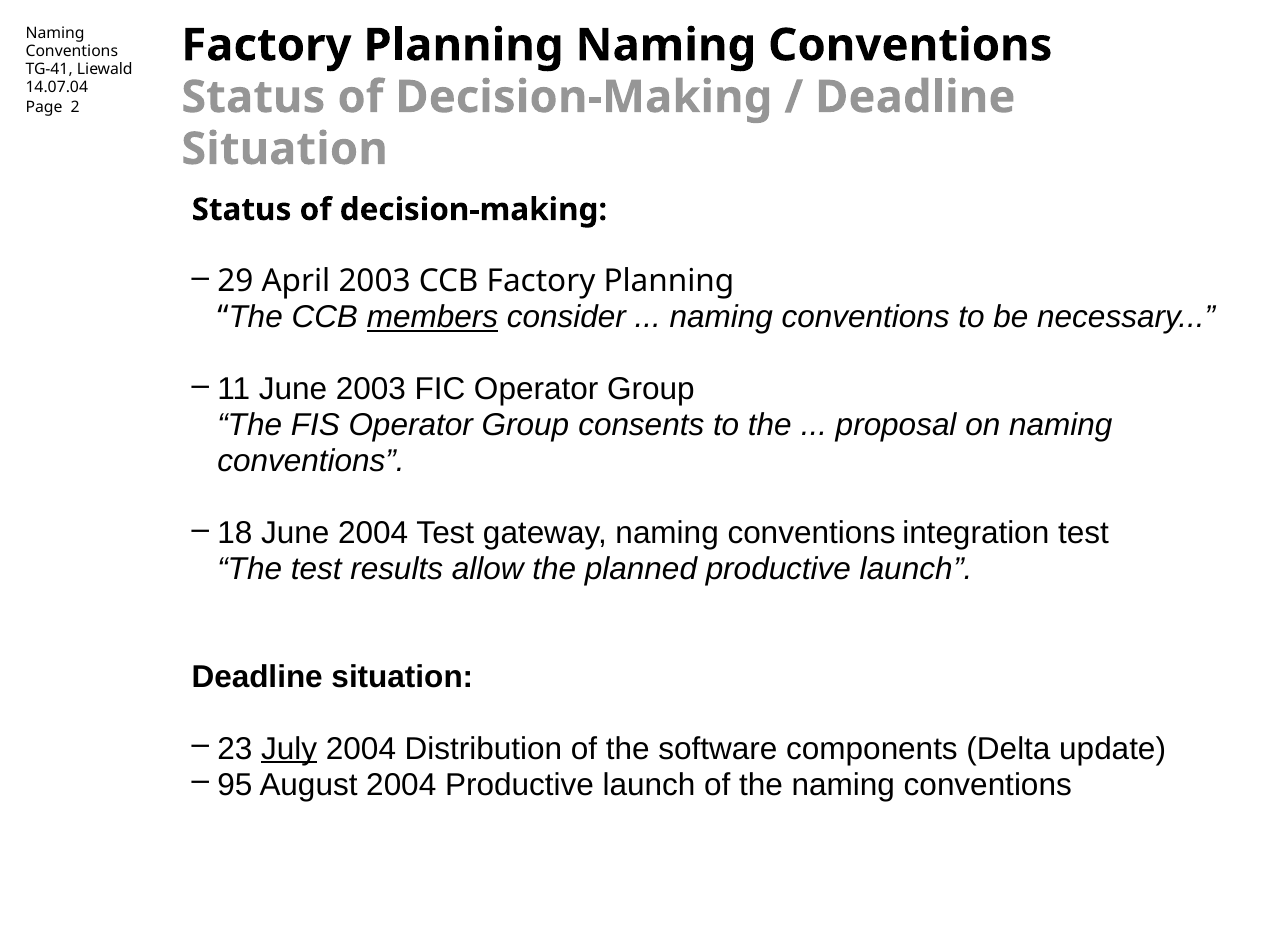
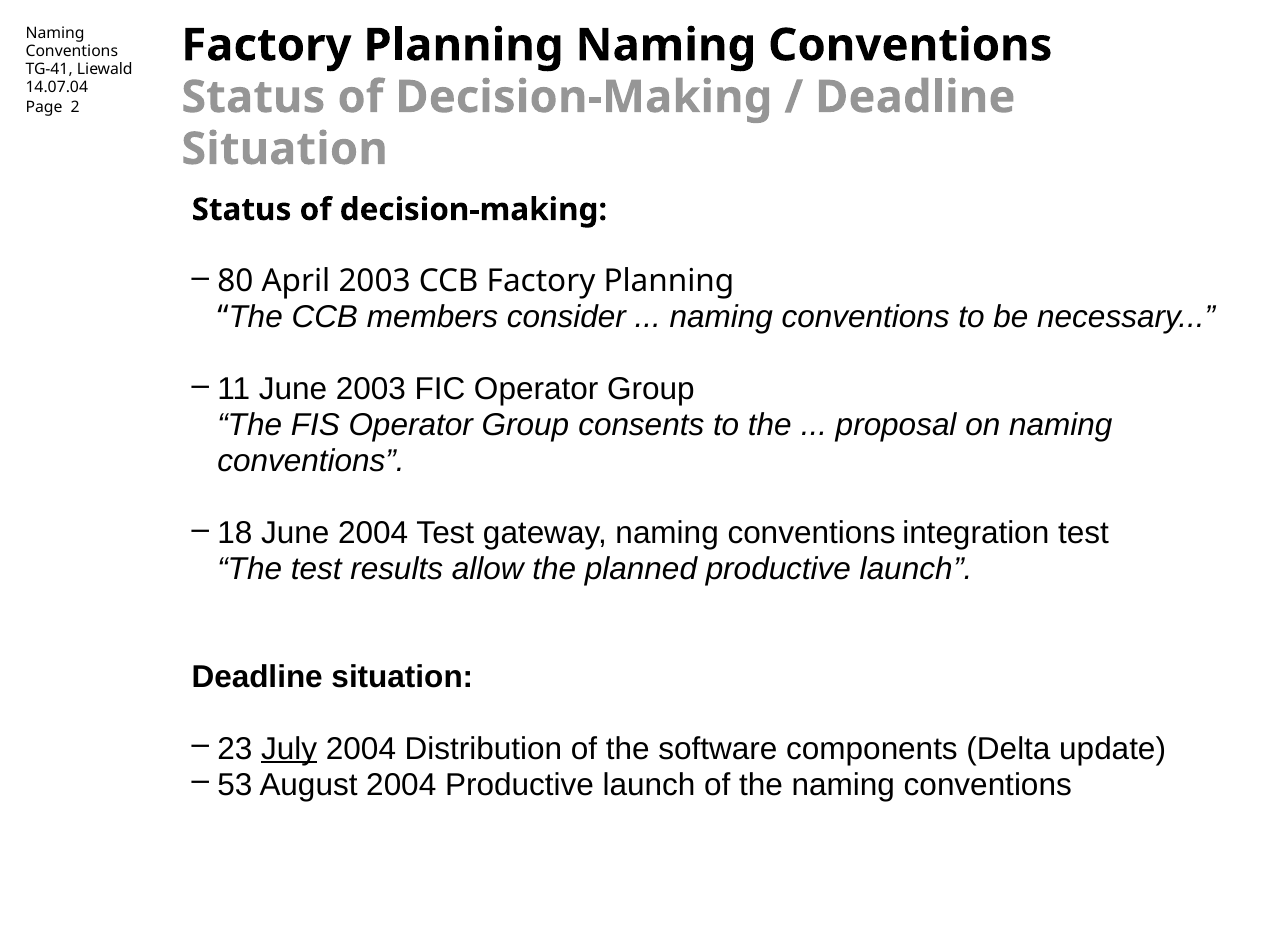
29: 29 -> 80 (235, 281)
members underline: present -> none (432, 317)
95: 95 -> 53 (235, 784)
